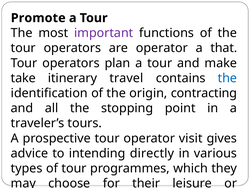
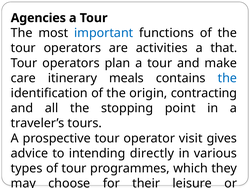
Promote: Promote -> Agencies (38, 18)
important colour: purple -> blue (104, 33)
are operator: operator -> activities (162, 48)
take: take -> care (23, 78)
itinerary travel: travel -> meals (126, 78)
